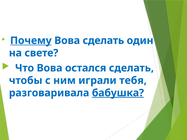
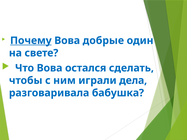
Вова сделать: сделать -> добрые (103, 41)
тебя: тебя -> дела (133, 81)
бабушка underline: present -> none (118, 93)
